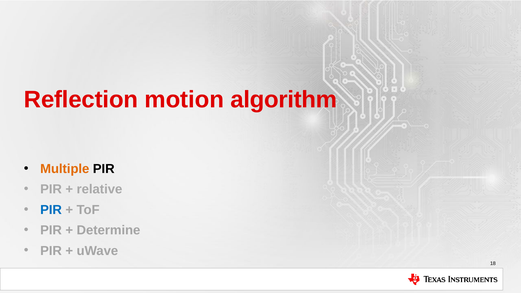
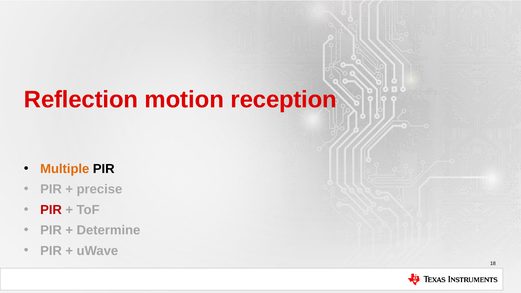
algorithm: algorithm -> reception (284, 100)
relative: relative -> precise (99, 189)
PIR colour: blue -> red (51, 210)
